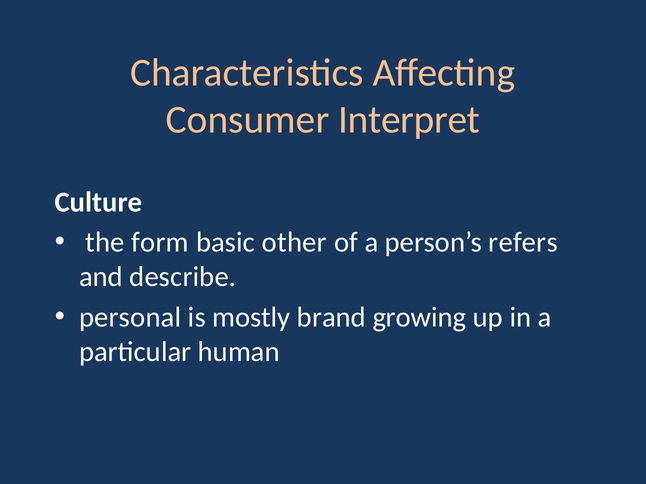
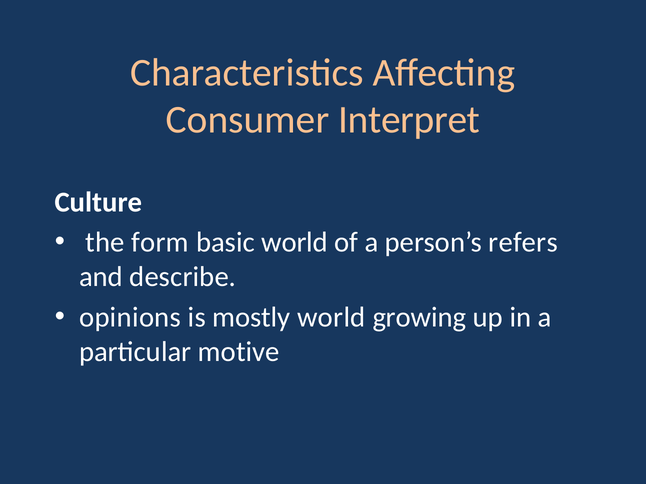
basic other: other -> world (295, 243)
personal: personal -> opinions (130, 317)
mostly brand: brand -> world (331, 317)
human: human -> motive (239, 352)
